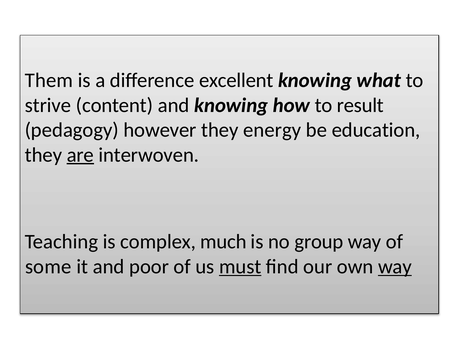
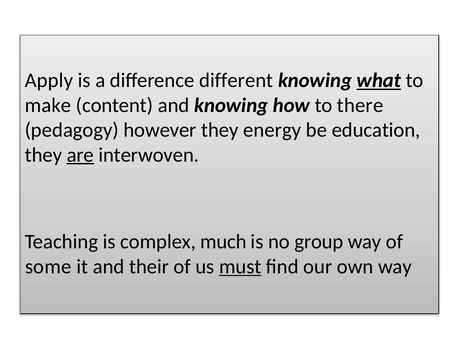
Them: Them -> Apply (49, 80)
excellent: excellent -> different (236, 80)
what underline: none -> present (379, 80)
strive: strive -> make (48, 105)
result: result -> there (360, 105)
poor: poor -> their (149, 266)
way underline: present -> none (395, 266)
